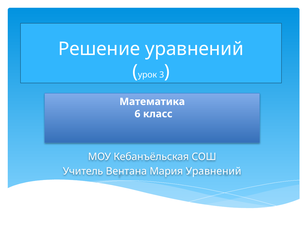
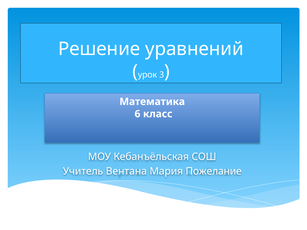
Мария Уравнений: Уравнений -> Пожелание (214, 171)
